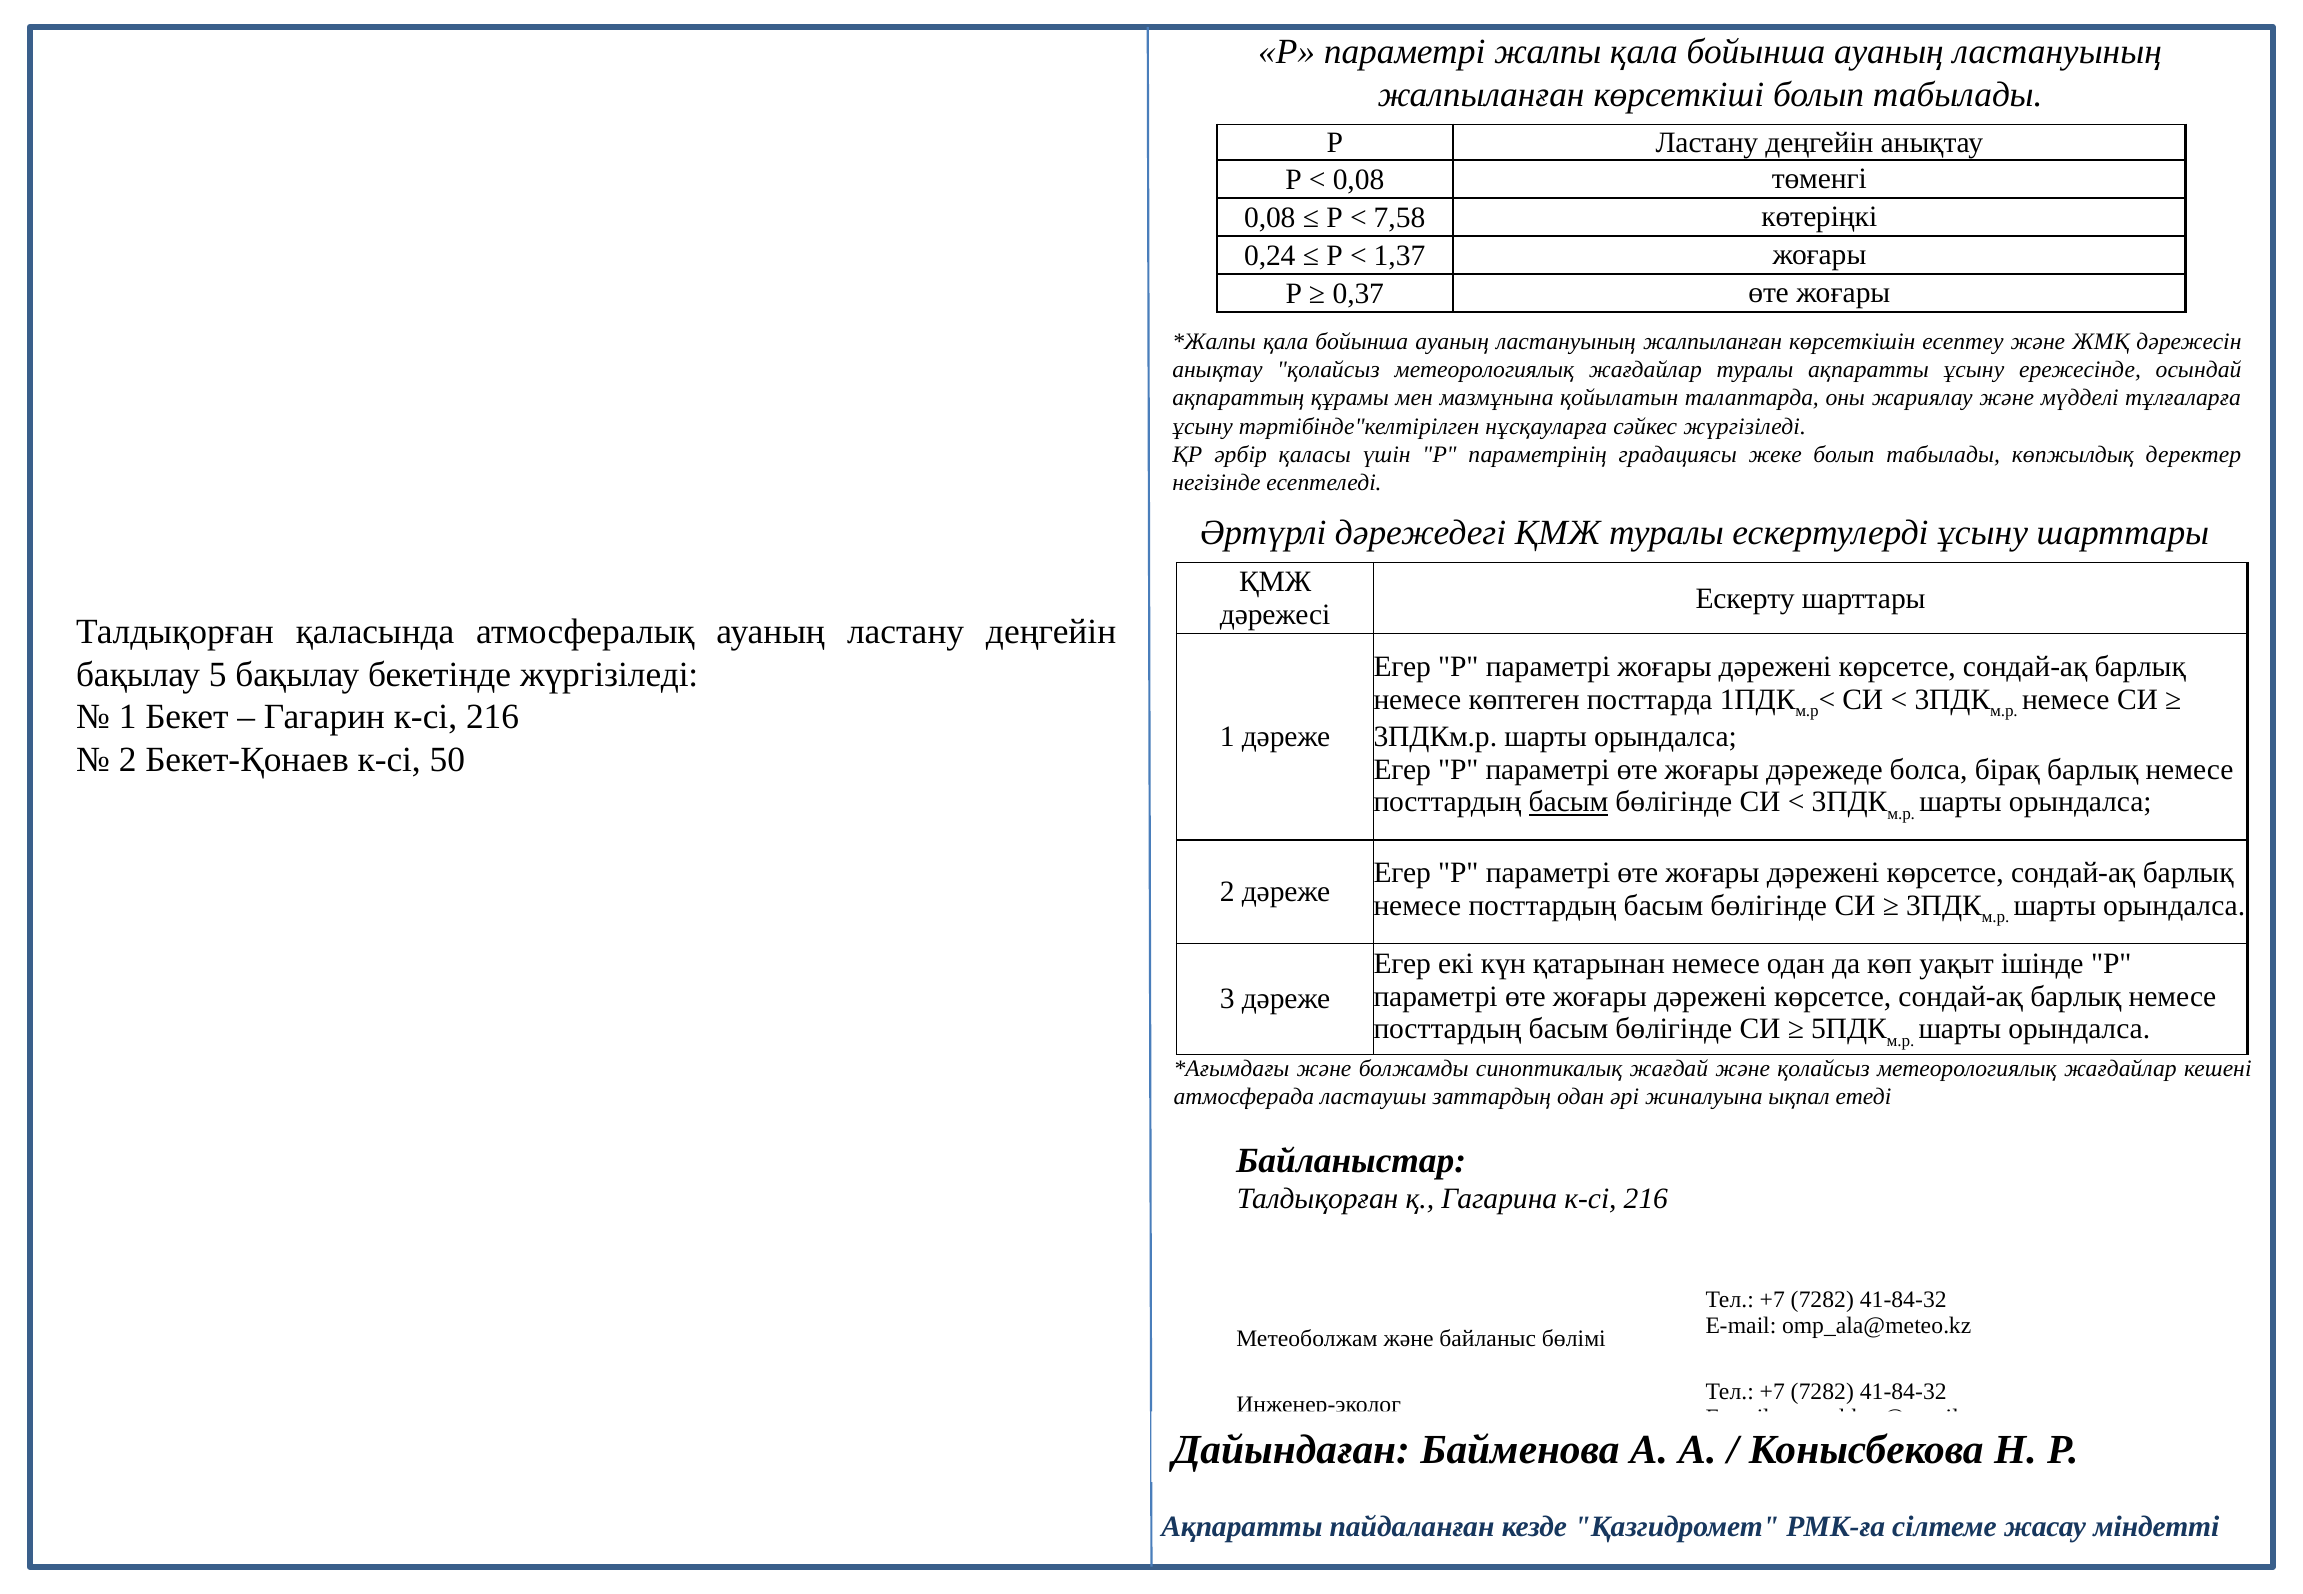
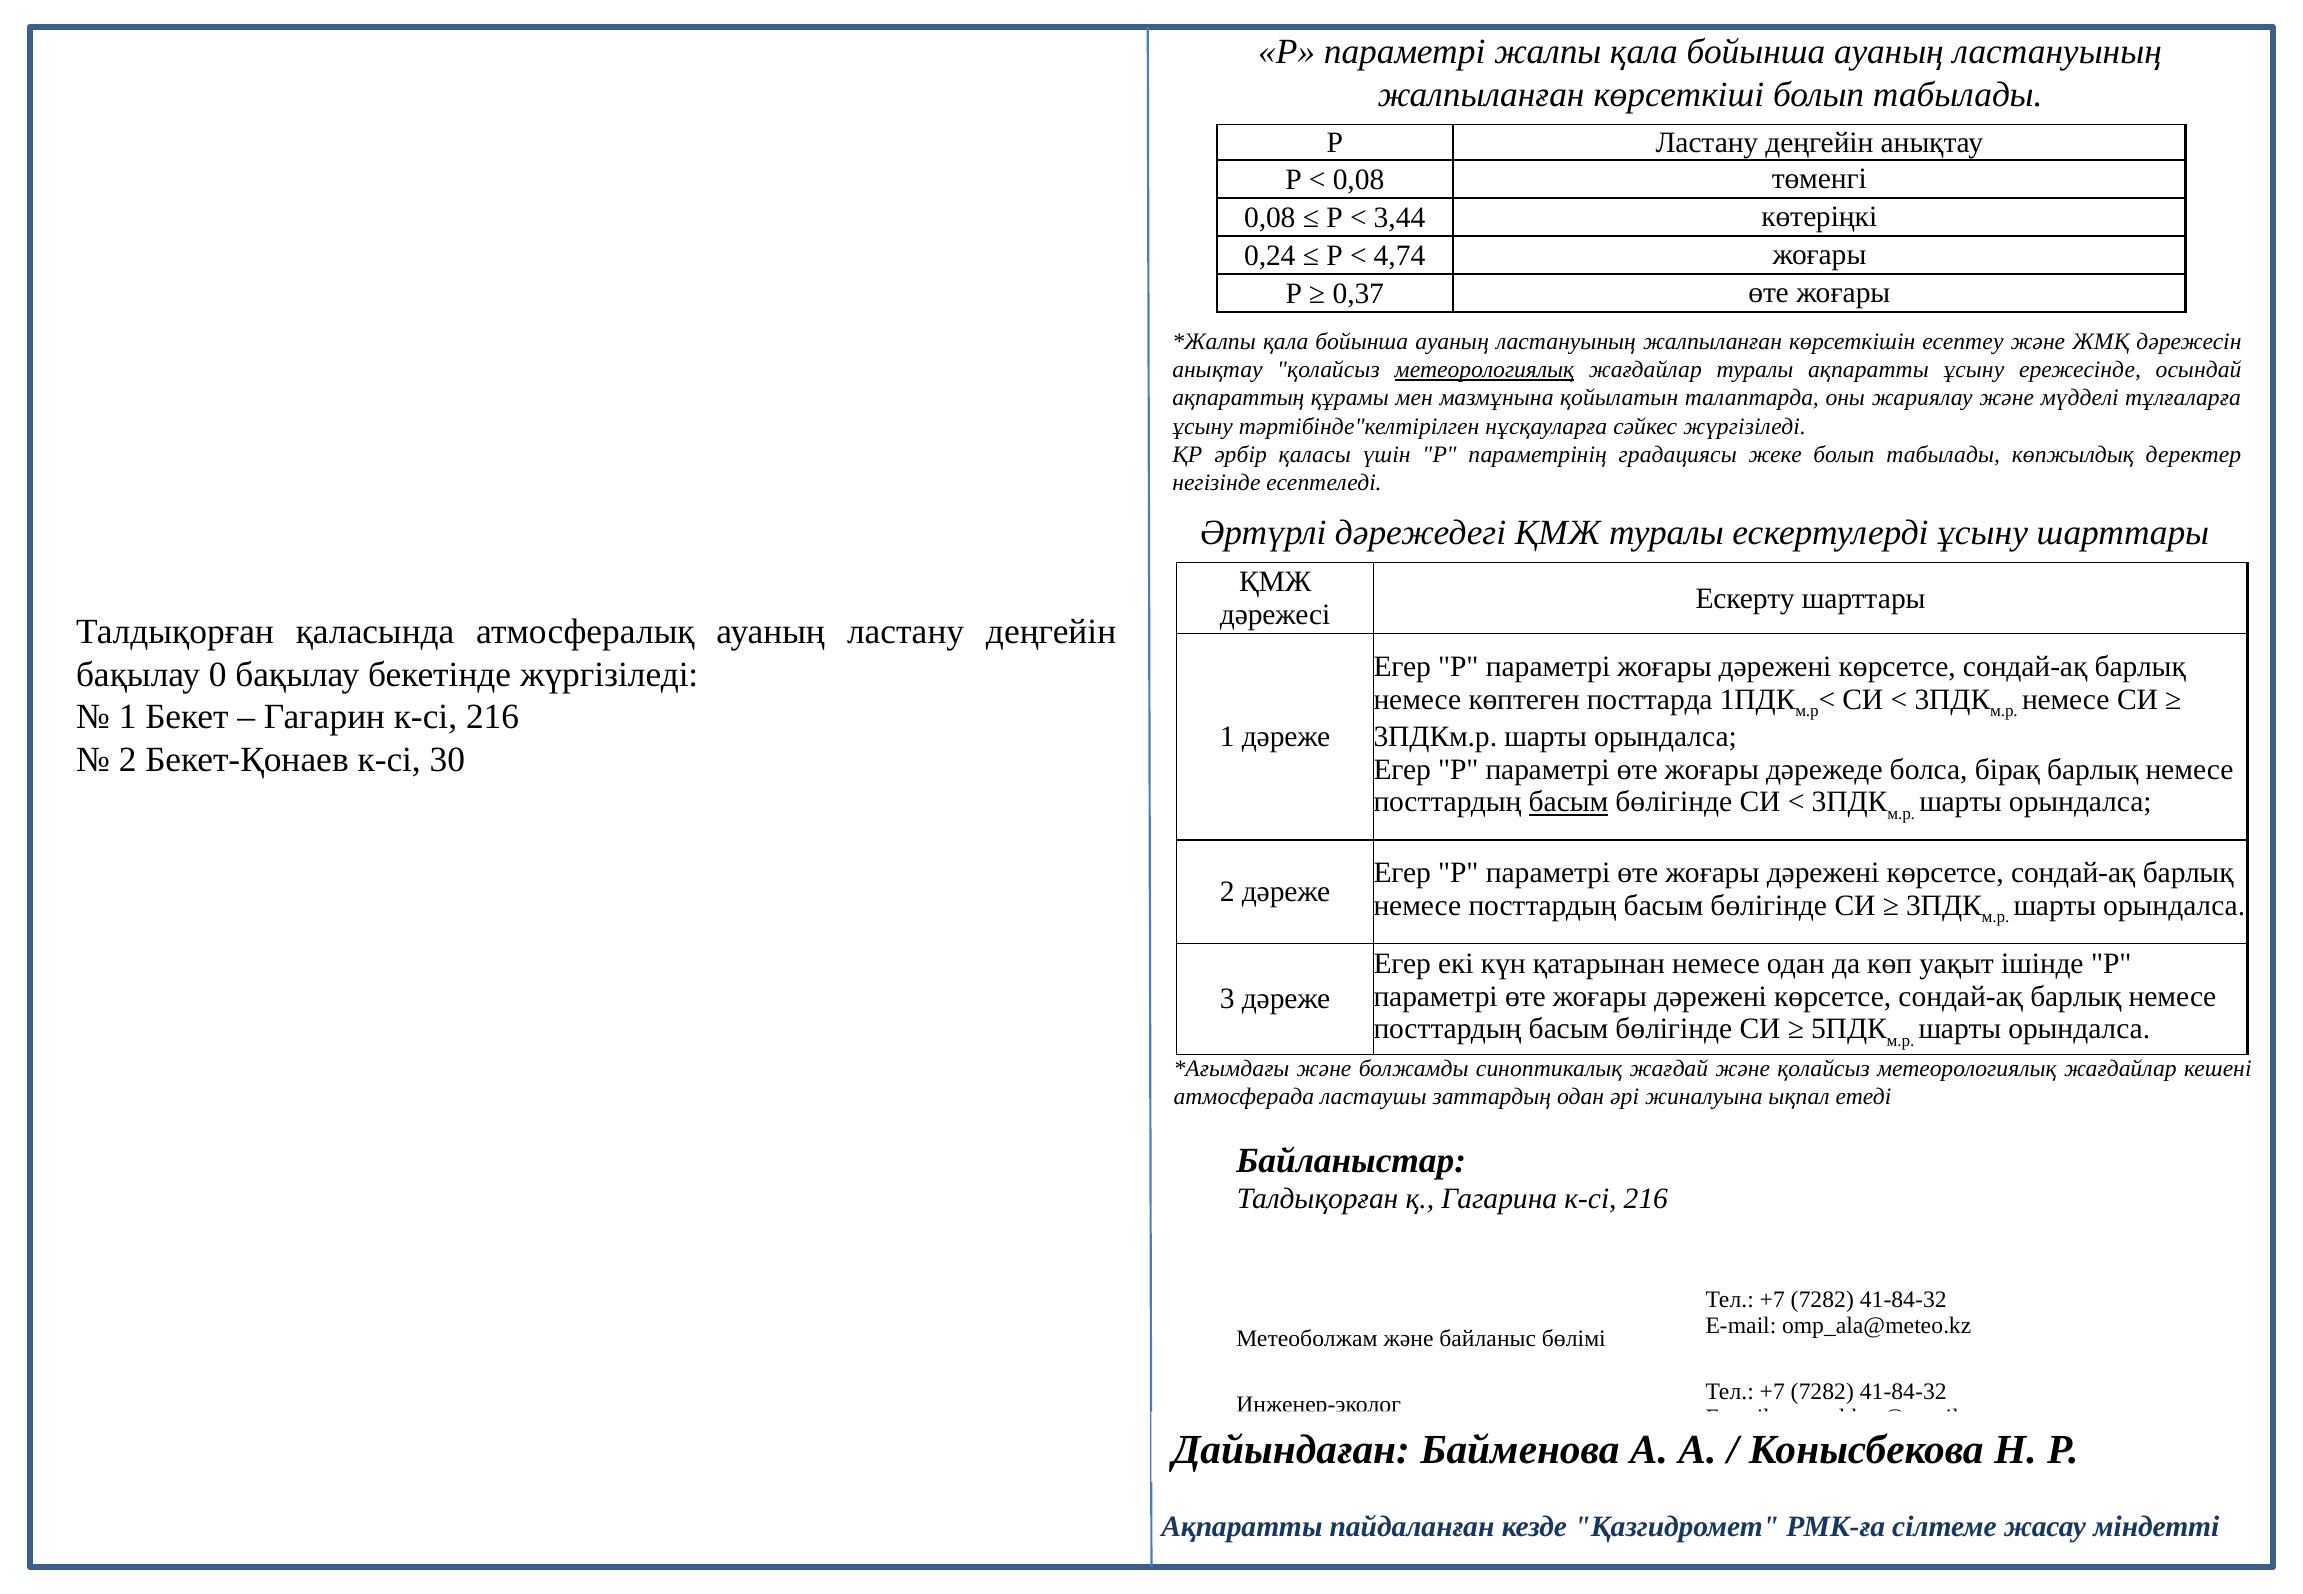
7,58: 7,58 -> 3,44 (1400, 218)
1,37: 1,37 -> 4,74 (1400, 256)
метеорологиялық underline: none -> present (1484, 370)
5: 5 -> 0 (218, 675)
50: 50 -> 30 (447, 760)
